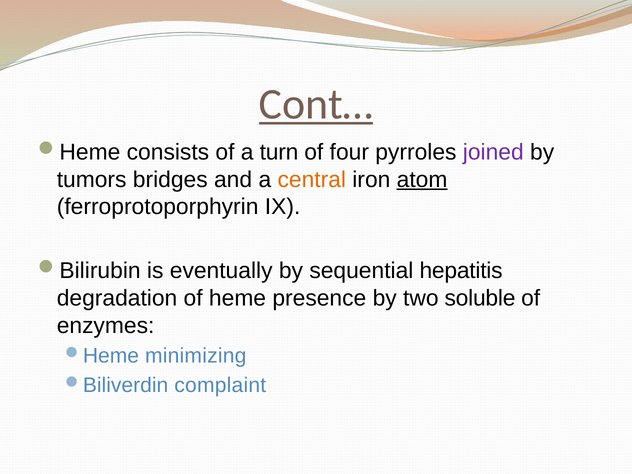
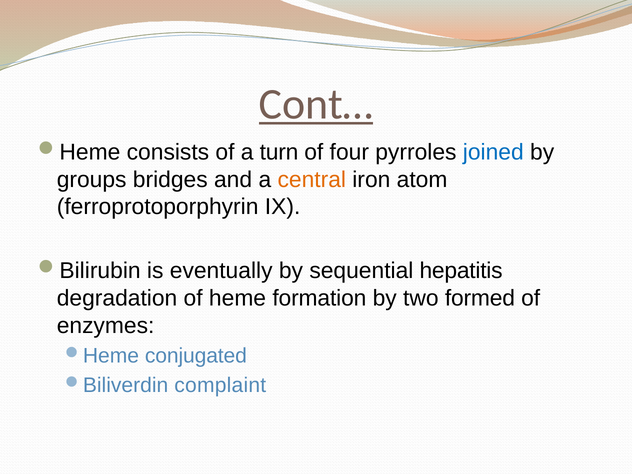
joined colour: purple -> blue (493, 152)
tumors: tumors -> groups (92, 180)
atom underline: present -> none (422, 180)
presence: presence -> formation (319, 298)
soluble: soluble -> formed (480, 298)
minimizing: minimizing -> conjugated (196, 356)
